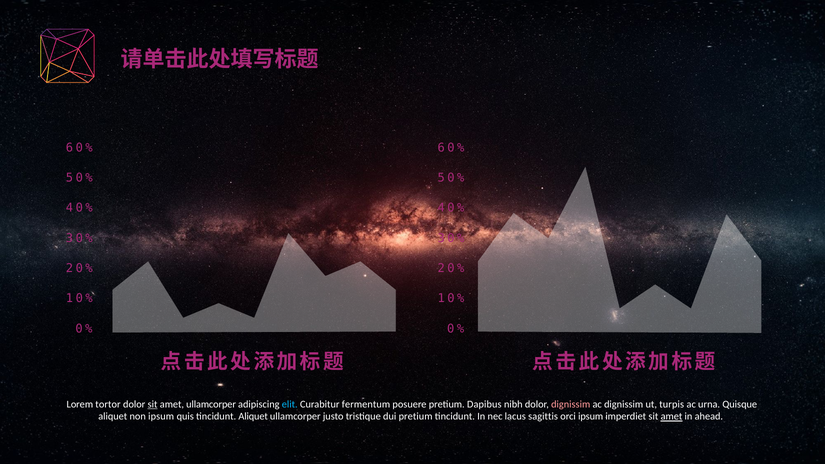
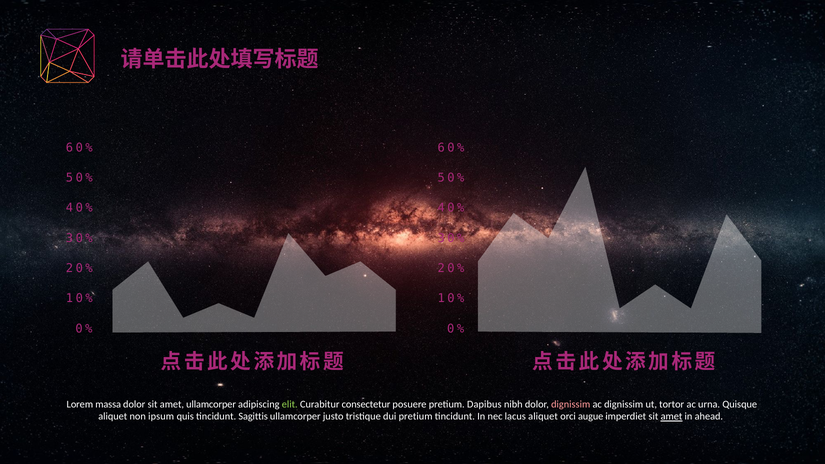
tortor: tortor -> massa (108, 404)
sit underline: present -> none (153, 404)
elit colour: light blue -> light green (290, 404)
fermentum: fermentum -> consectetur (366, 404)
turpis: turpis -> tortor (672, 404)
tincidunt Aliquet: Aliquet -> Sagittis (253, 417)
lacus sagittis: sagittis -> aliquet (543, 417)
orci ipsum: ipsum -> augue (591, 417)
